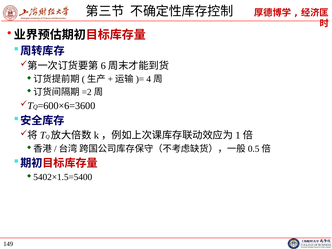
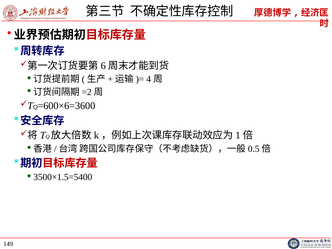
5402×1.5=5400: 5402×1.5=5400 -> 3500×1.5=5400 (63, 177)
